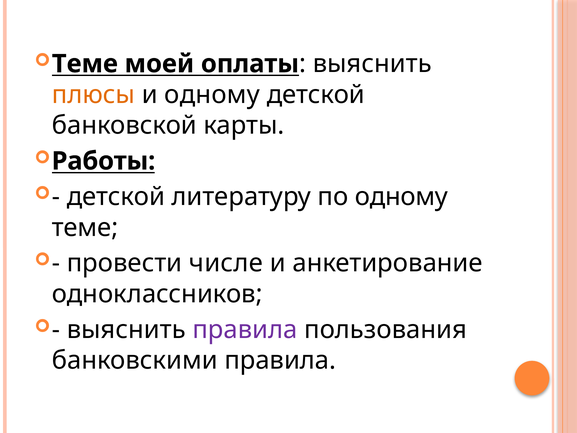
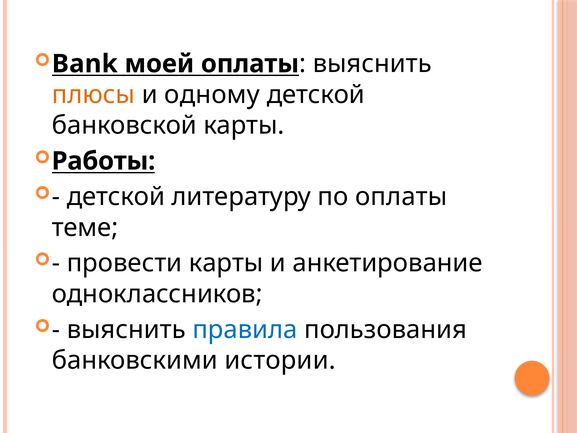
Теме: Теме -> Bank (85, 64)
по одному: одному -> оплаты (401, 197)
провести числе: числе -> карты (226, 263)
правила colour: purple -> blue (245, 329)
банковскими правила: правила -> истории (280, 360)
